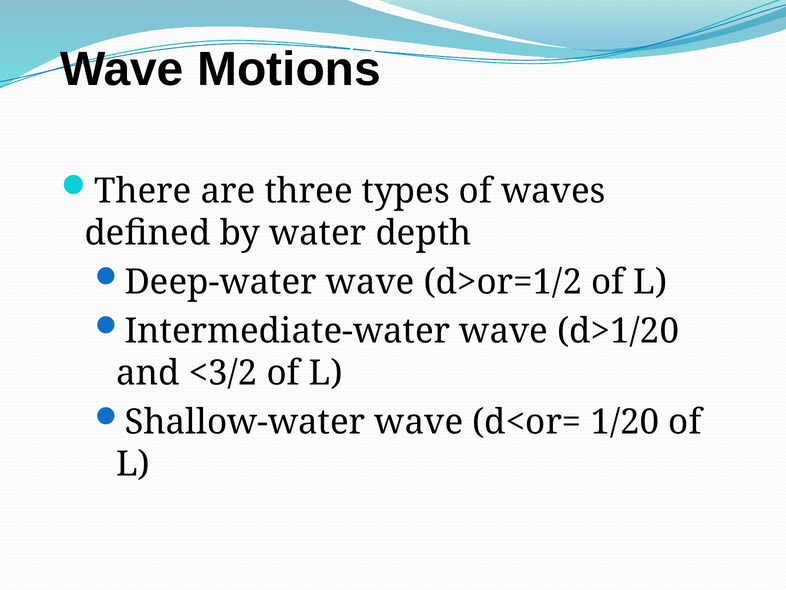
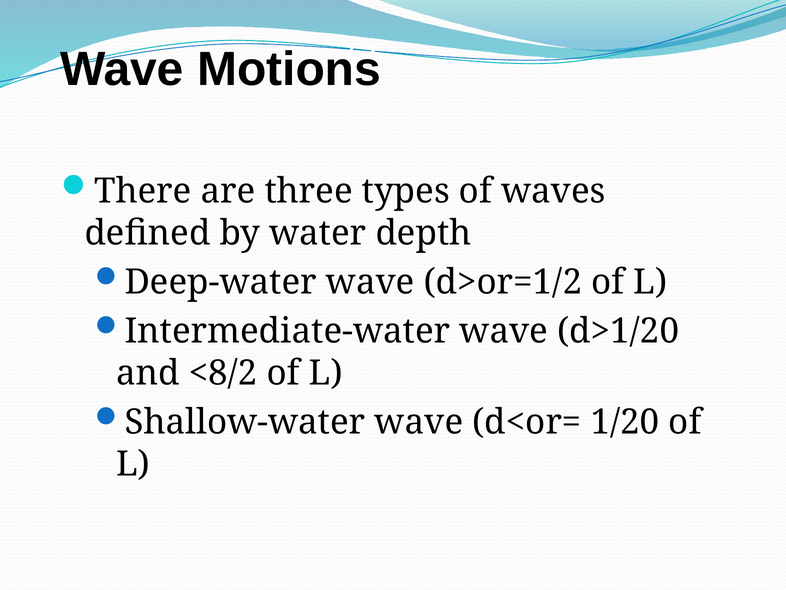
<3/2: <3/2 -> <8/2 (223, 373)
